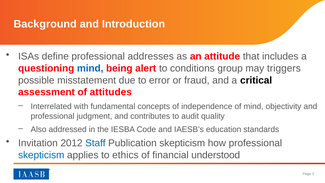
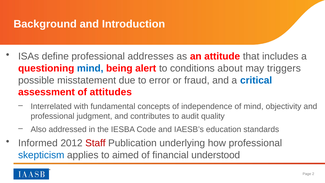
group: group -> about (230, 68)
critical colour: black -> blue (256, 80)
Invitation: Invitation -> Informed (38, 143)
Staff colour: blue -> red (95, 143)
Publication skepticism: skepticism -> underlying (182, 143)
ethics: ethics -> aimed (125, 155)
